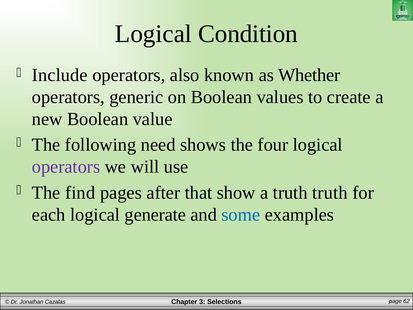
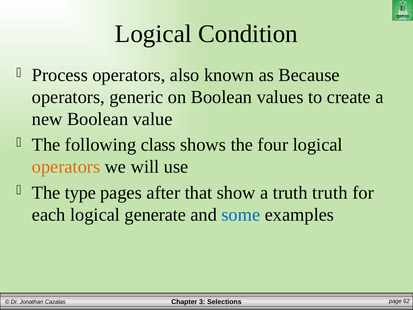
Include: Include -> Process (60, 75)
Whether: Whether -> Because (309, 75)
need: need -> class (158, 145)
operators colour: purple -> orange (66, 167)
find: find -> type (80, 192)
